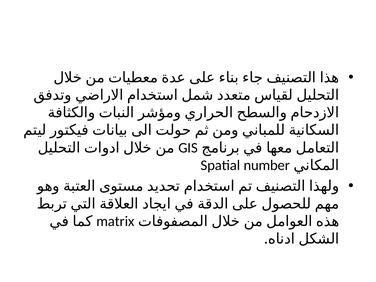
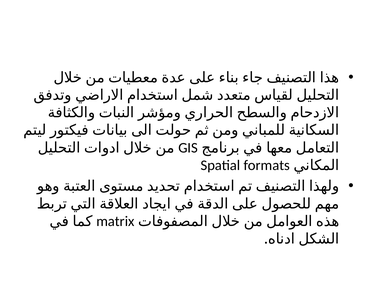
number: number -> formats (267, 165)
